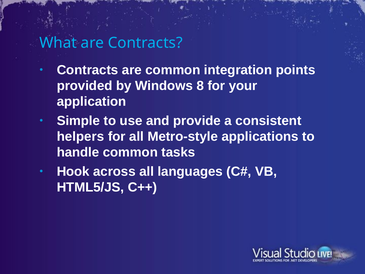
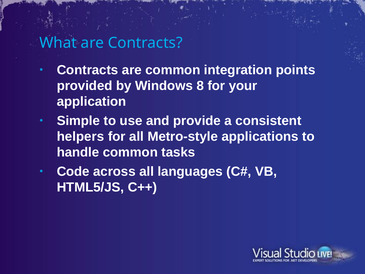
Hook: Hook -> Code (73, 171)
